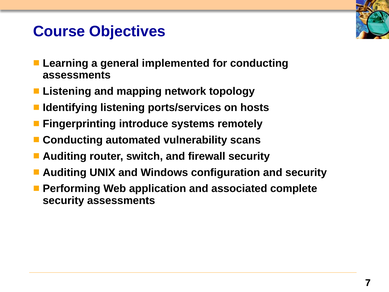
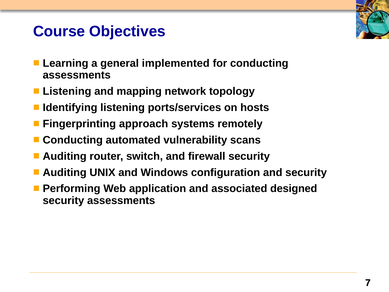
introduce: introduce -> approach (144, 124)
complete: complete -> designed (294, 189)
